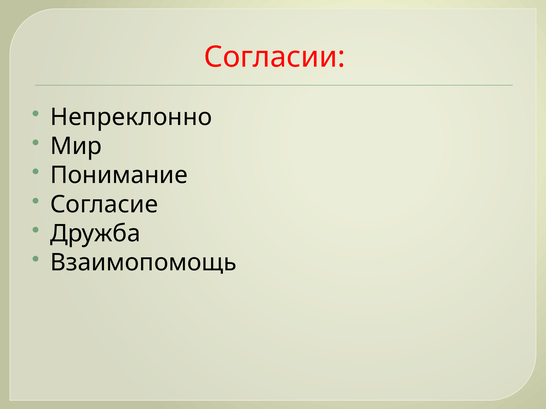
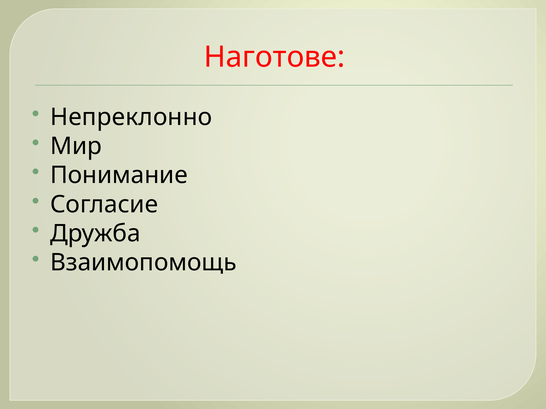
Согласии: Согласии -> Наготове (275, 57)
